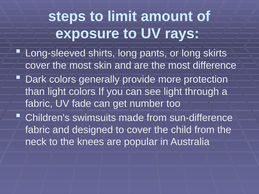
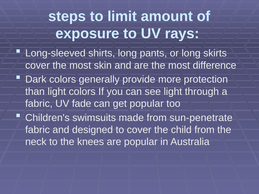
get number: number -> popular (147, 104)
sun-difference: sun-difference -> sun-penetrate (201, 118)
